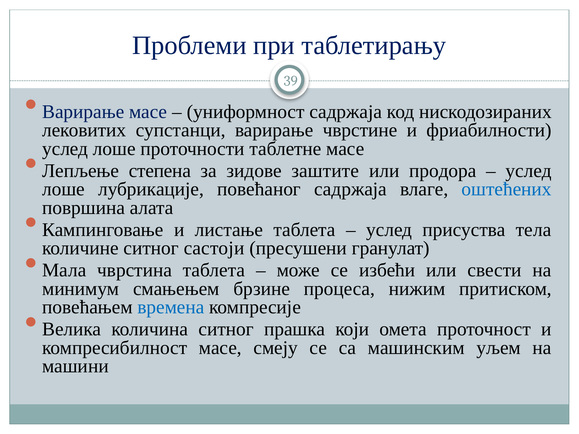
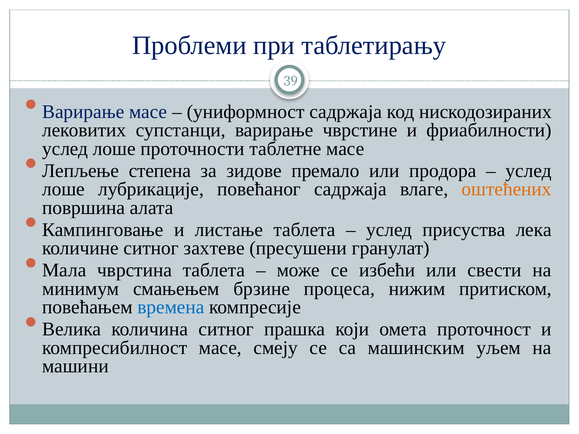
заштите: заштите -> премало (325, 171)
оштећених colour: blue -> orange (507, 189)
тела: тела -> лека (534, 230)
састоји: састоји -> захтеве (214, 248)
